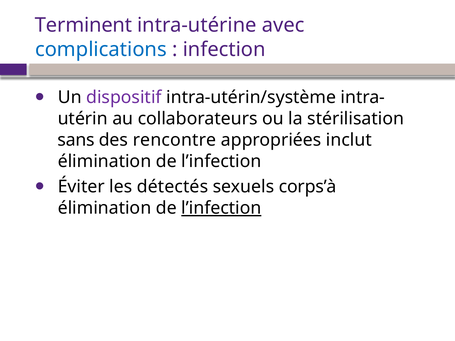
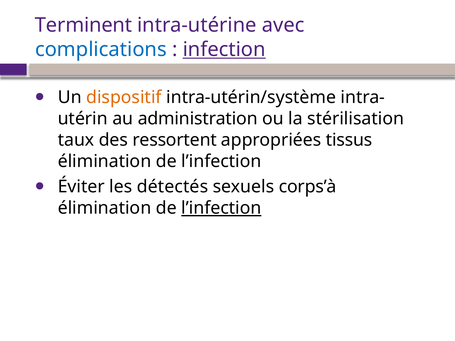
infection underline: none -> present (224, 50)
dispositif colour: purple -> orange (124, 98)
collaborateurs: collaborateurs -> administration (198, 119)
sans: sans -> taux (76, 140)
rencontre: rencontre -> ressortent (175, 140)
inclut: inclut -> tissus (349, 140)
